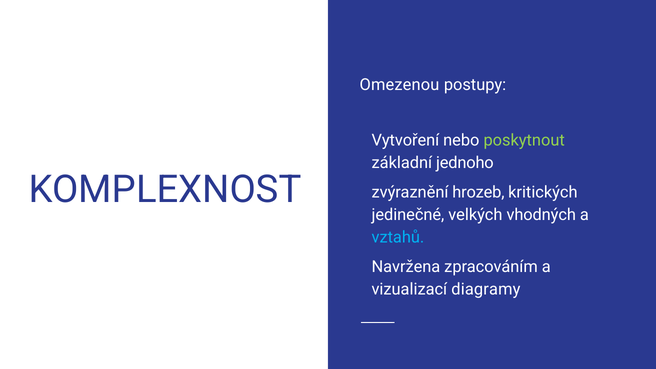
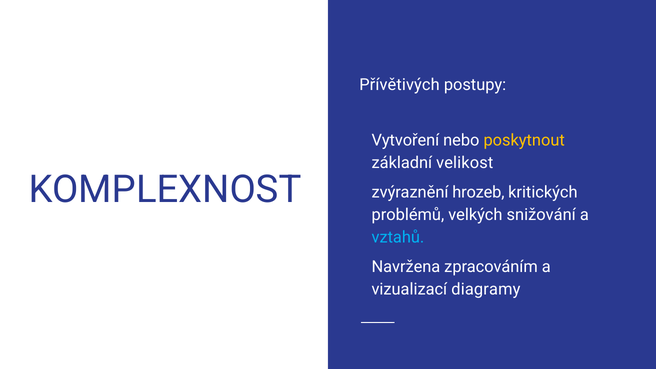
Omezenou: Omezenou -> Přívětivých (399, 85)
poskytnout colour: light green -> yellow (524, 140)
jednoho: jednoho -> velikost (465, 163)
jedinečné: jedinečné -> problémů (408, 215)
vhodných: vhodných -> snižování (541, 215)
